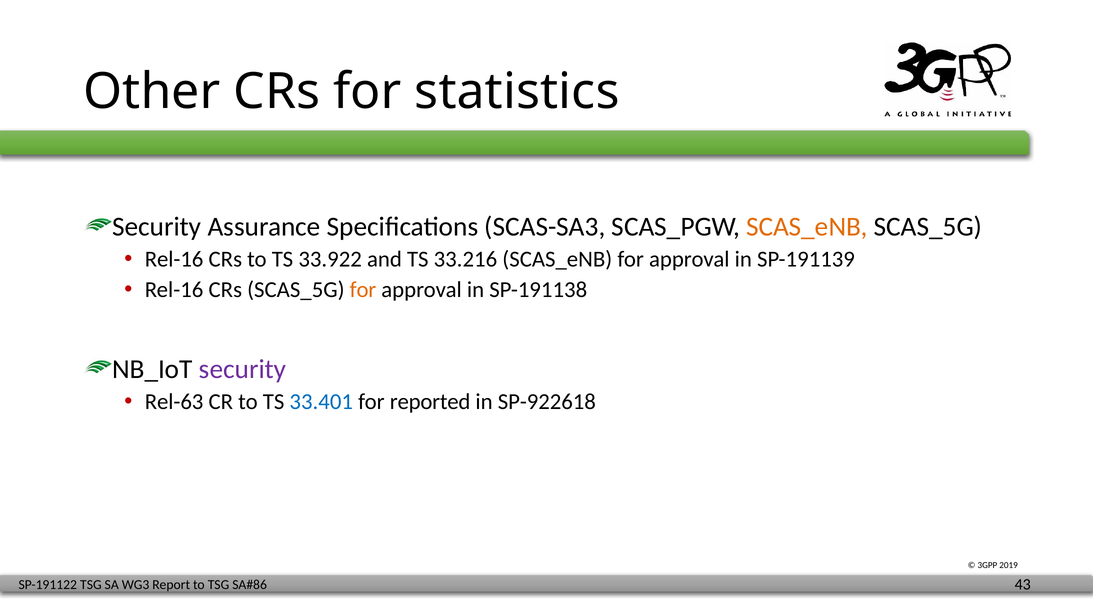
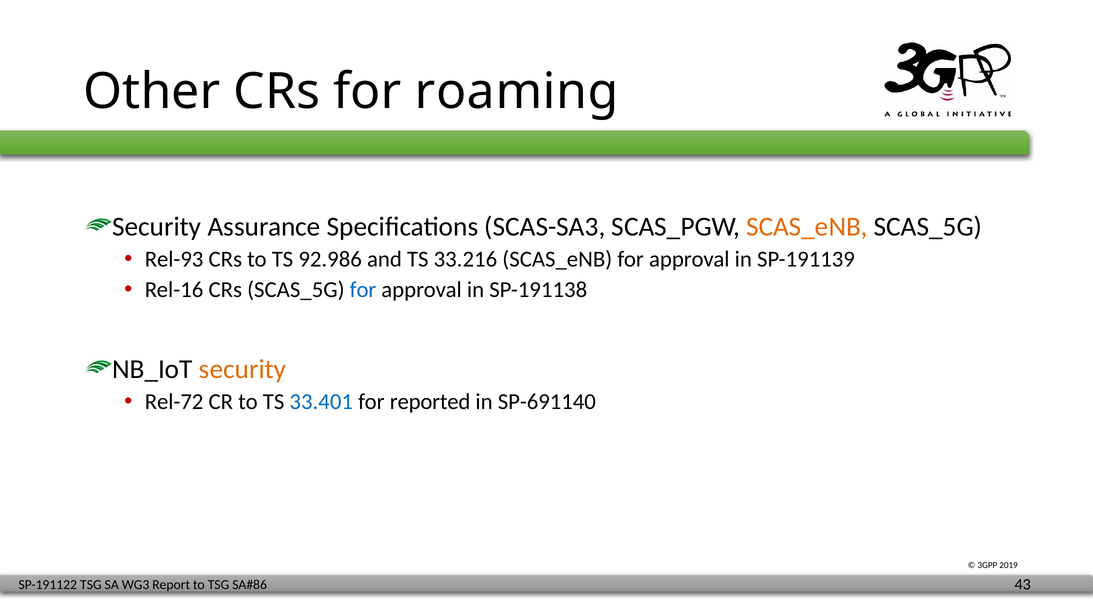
statistics: statistics -> roaming (517, 92)
Rel-16: Rel-16 -> Rel-93 (174, 259)
33.922: 33.922 -> 92.986 (330, 259)
for colour: orange -> blue (363, 290)
security colour: purple -> orange (243, 369)
Rel-63: Rel-63 -> Rel-72 (174, 402)
SP-922618: SP-922618 -> SP-691140 (547, 402)
